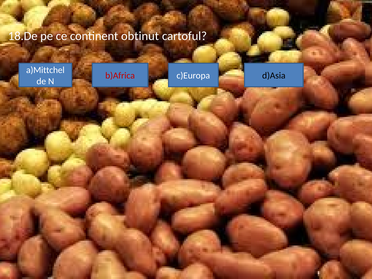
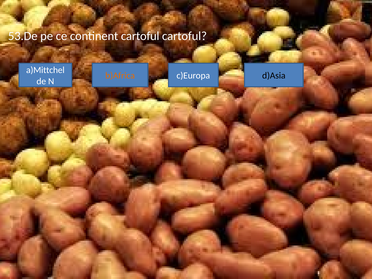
18.De: 18.De -> 53.De (23, 36)
continent obtinut: obtinut -> cartoful (140, 36)
b)Africa colour: red -> orange (120, 76)
